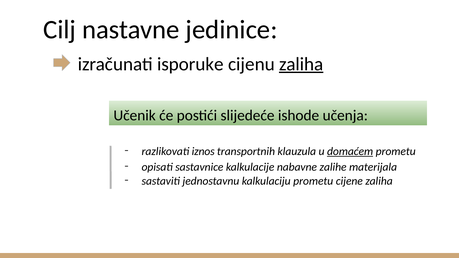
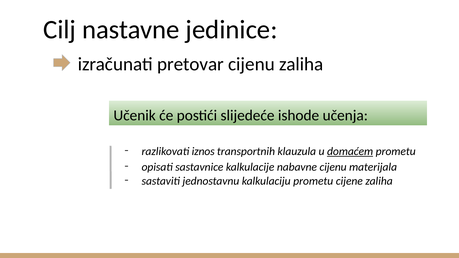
isporuke: isporuke -> pretovar (190, 64)
zaliha underline: present -> none (301, 64)
nabavne zalihe: zalihe -> cijenu (333, 167)
